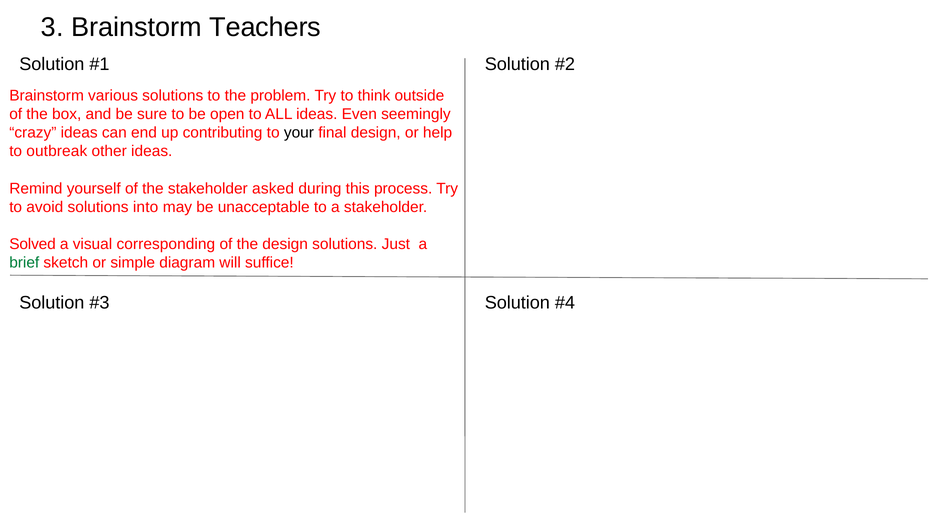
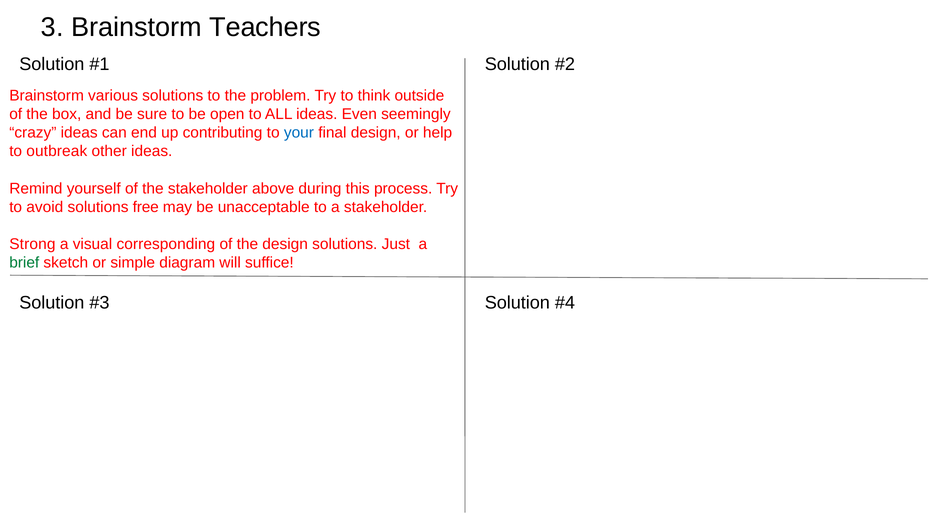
your colour: black -> blue (299, 133)
asked: asked -> above (273, 188)
into: into -> free (146, 207)
Solved: Solved -> Strong (32, 244)
